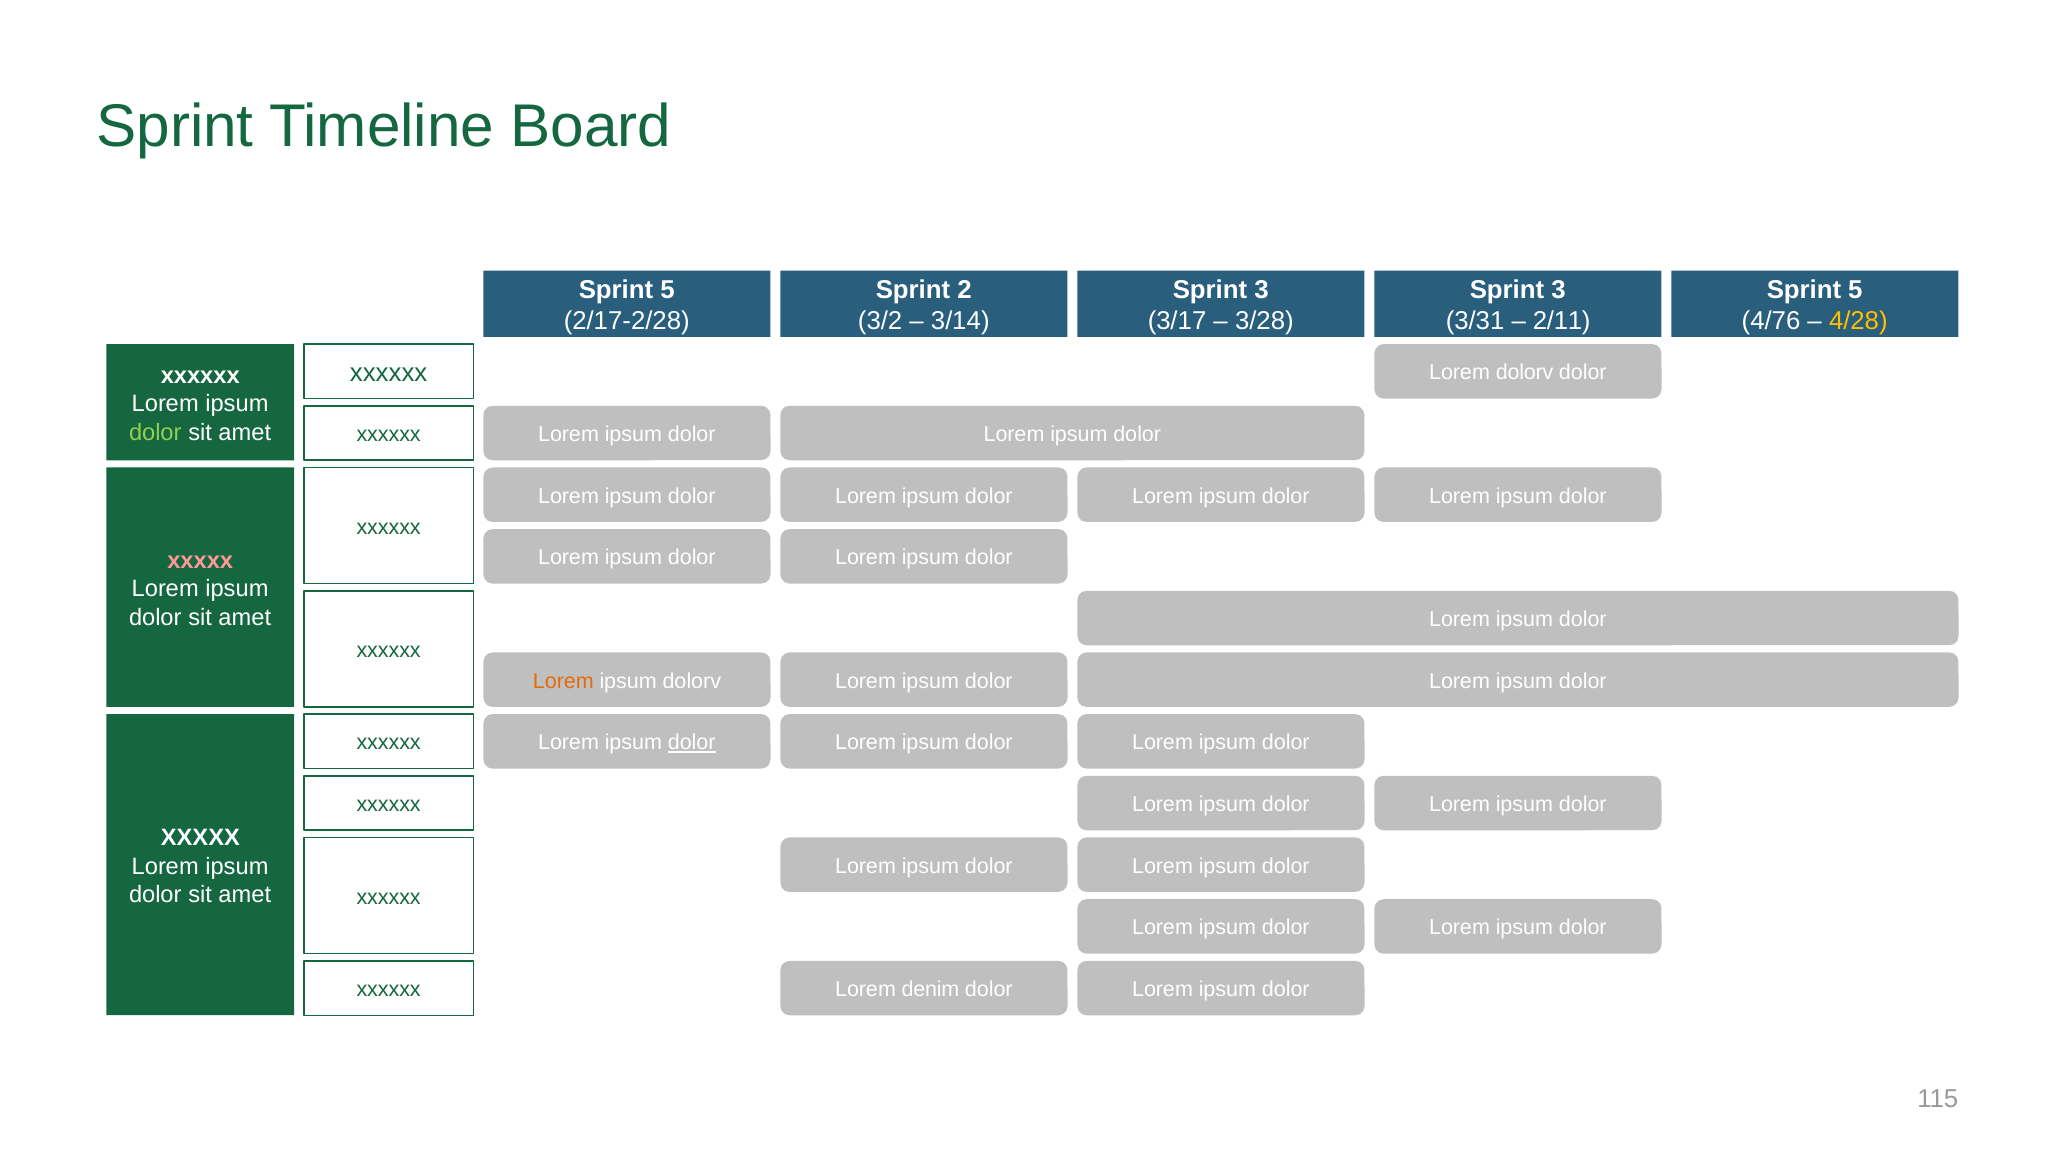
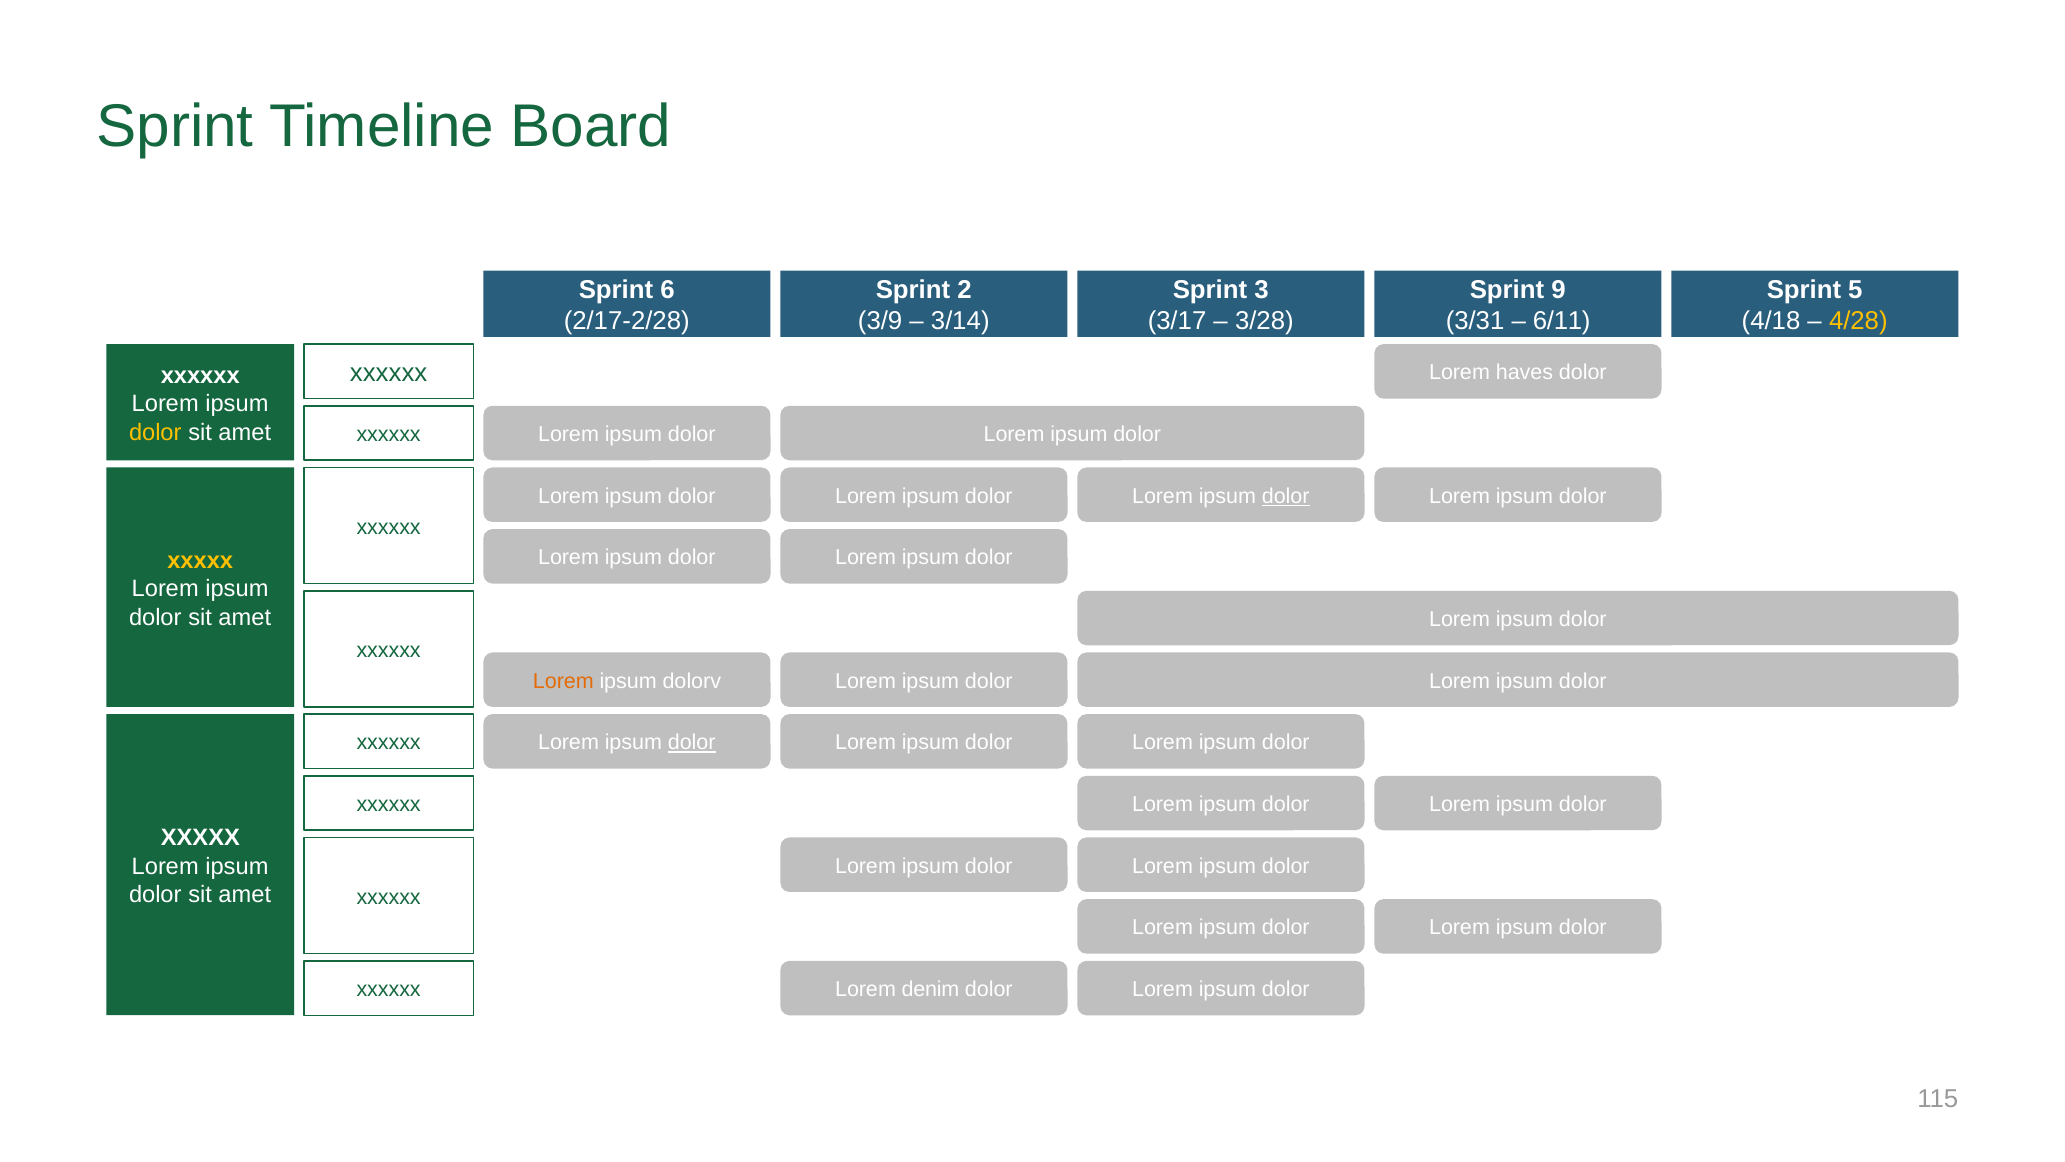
5: 5 -> 6 (667, 290)
3: 3 -> 9 (1558, 290)
3/2: 3/2 -> 3/9 (880, 321)
2/11: 2/11 -> 6/11 (1562, 321)
4/76: 4/76 -> 4/18 (1771, 321)
Lorem dolorv: dolorv -> haves (1524, 373)
dolor colour: light green -> yellow (155, 432)
dolor underline: none -> present (1286, 496)
xxxxx colour: pink -> yellow (200, 560)
